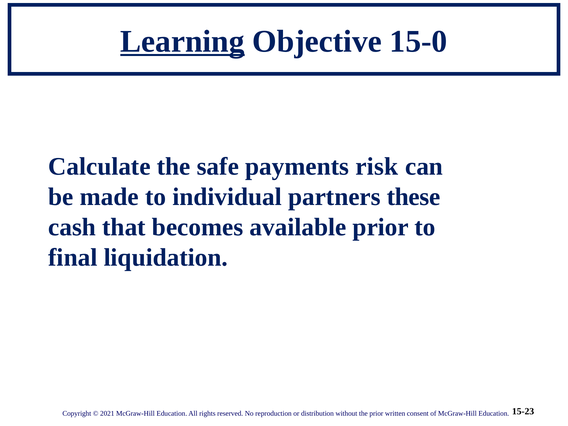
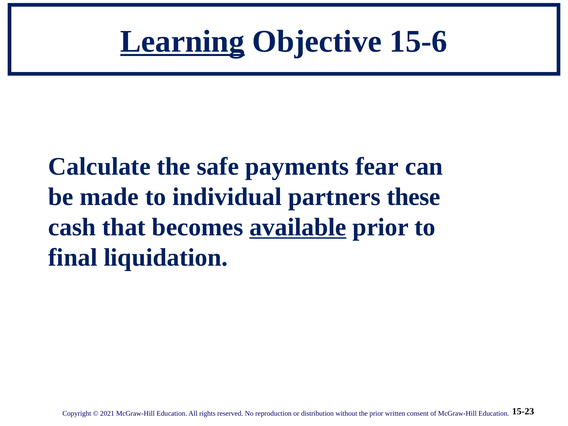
15-0: 15-0 -> 15-6 (418, 41)
risk: risk -> fear (377, 166)
available underline: none -> present (298, 227)
